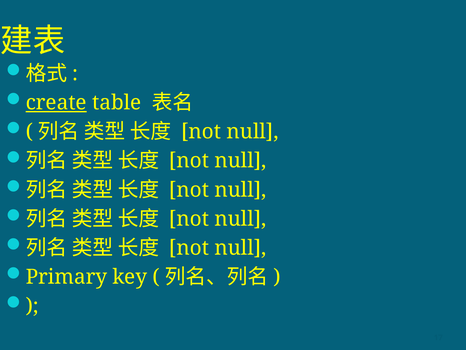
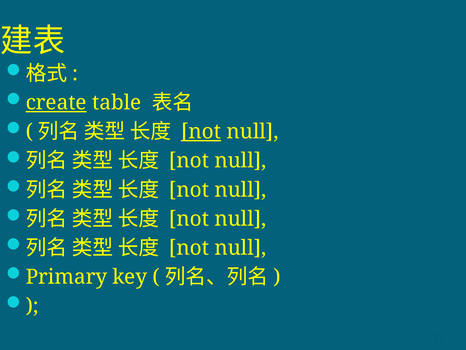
not underline: none -> present (201, 132)
